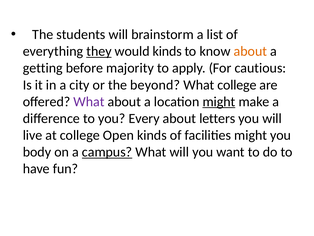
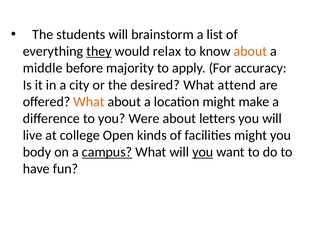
would kinds: kinds -> relax (167, 51)
getting: getting -> middle (43, 68)
cautious: cautious -> accuracy (260, 68)
beyond: beyond -> desired (155, 85)
What college: college -> attend (237, 85)
What colour: purple -> orange (89, 101)
might underline: present -> none (219, 101)
Every: Every -> Were (144, 118)
you underline: none -> present (203, 152)
